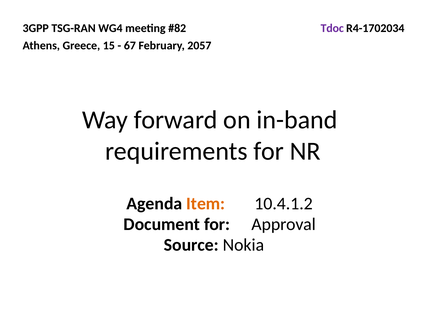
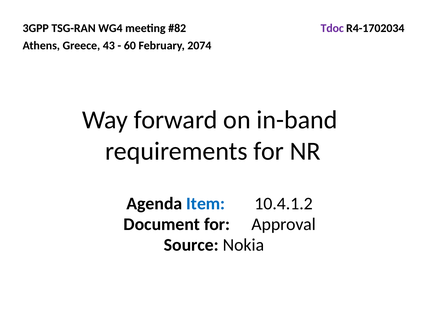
15: 15 -> 43 (109, 45)
67: 67 -> 60 (130, 45)
2057: 2057 -> 2074 (199, 45)
Item colour: orange -> blue (206, 203)
